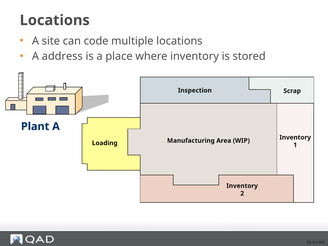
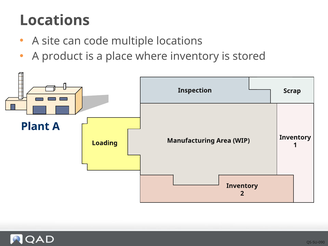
address: address -> product (62, 56)
